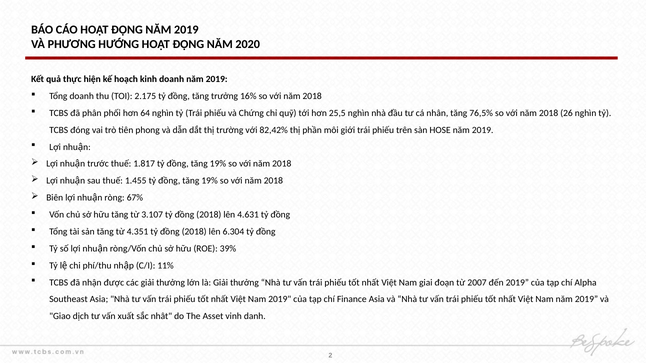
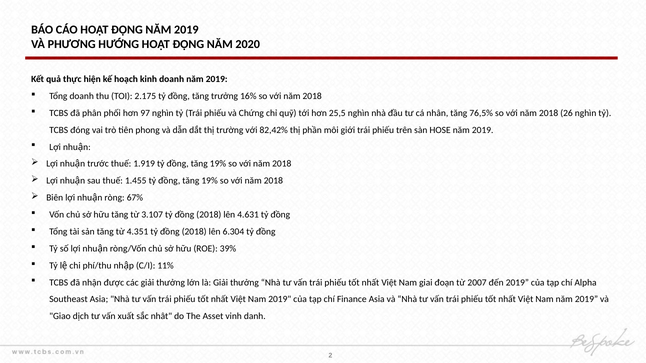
64: 64 -> 97 (145, 113)
1.817: 1.817 -> 1.919 (144, 164)
